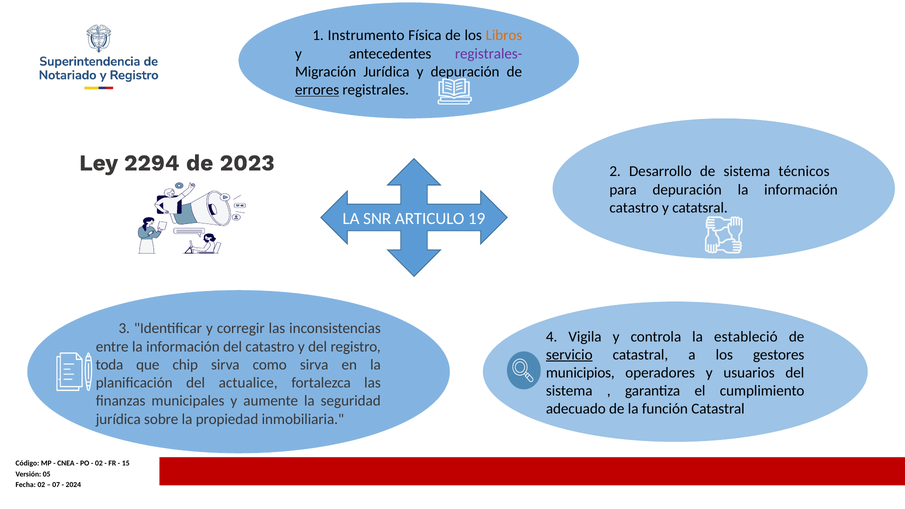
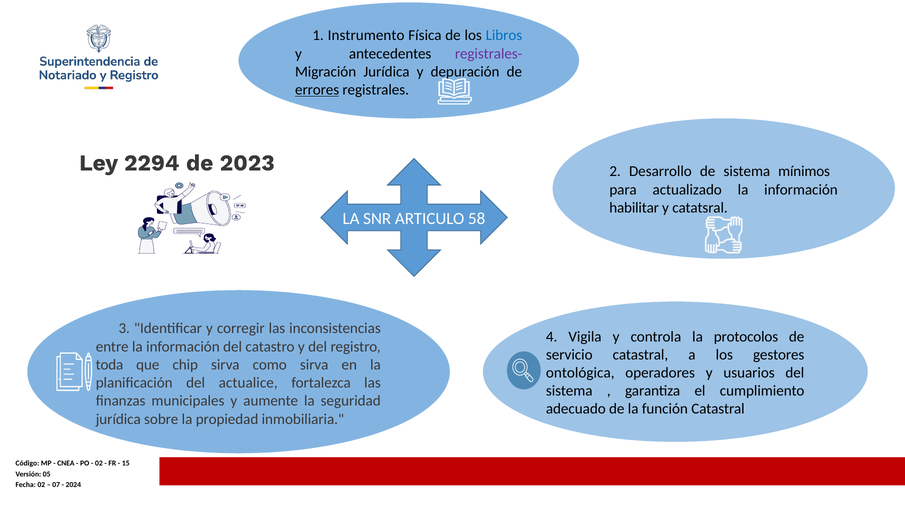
Libros colour: orange -> blue (504, 35)
técnicos: técnicos -> mínimos (804, 172)
para depuración: depuración -> actualizado (687, 190)
catastro: catastro -> habilitar (634, 208)
19: 19 -> 58 (477, 219)
estableció: estableció -> protocolos (746, 337)
servicio underline: present -> none (569, 355)
municipios: municipios -> ontológica (580, 373)
